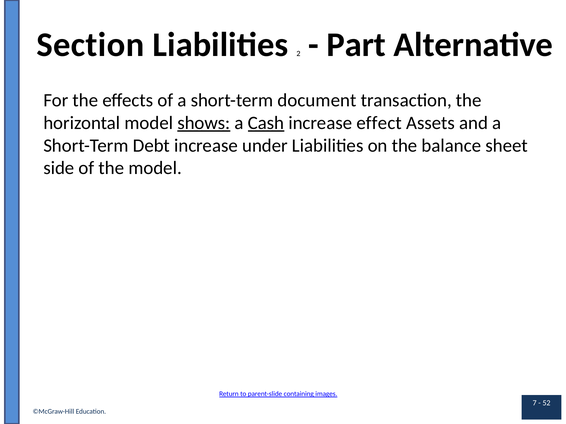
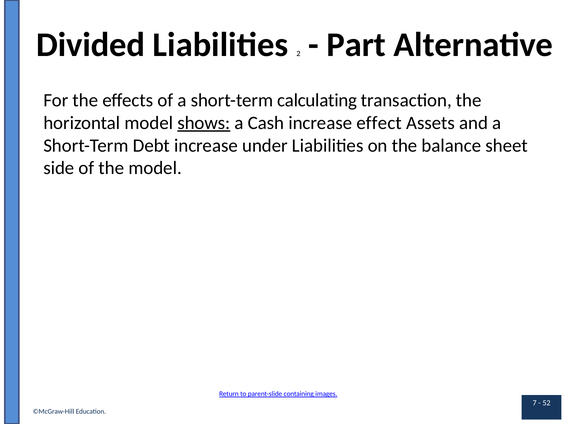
Section: Section -> Divided (91, 45)
document: document -> calculating (317, 100)
Cash underline: present -> none (266, 123)
